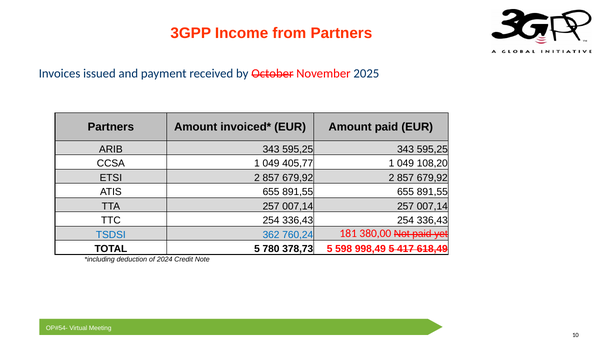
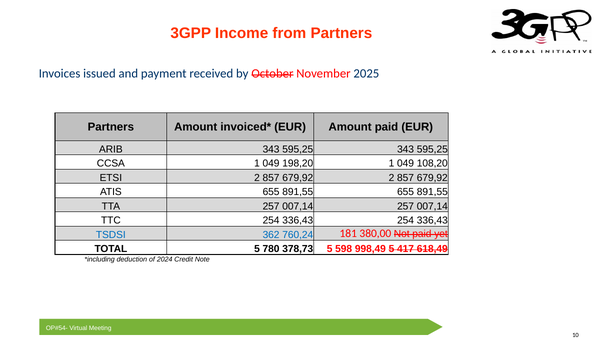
405,77: 405,77 -> 198,20 (298, 163)
